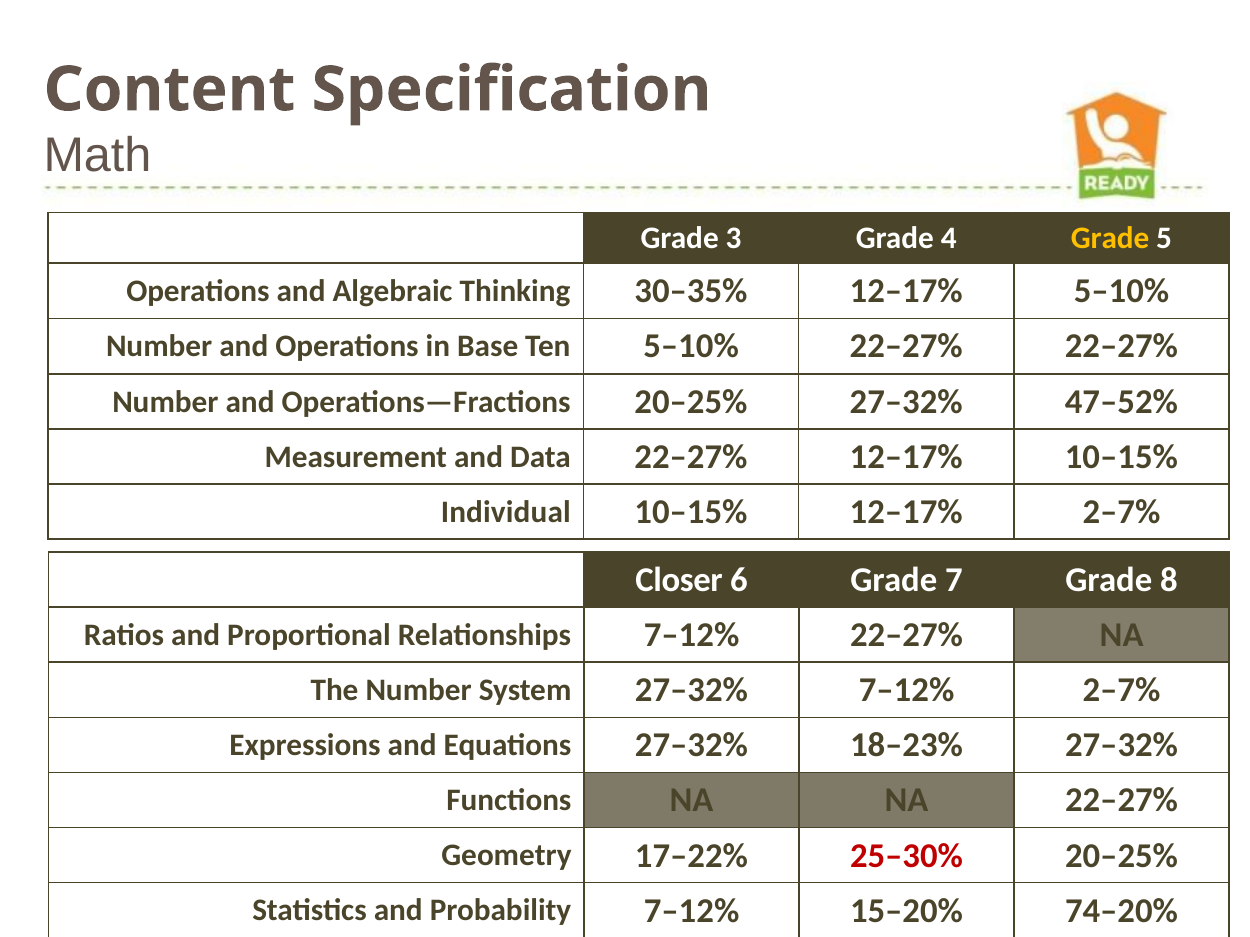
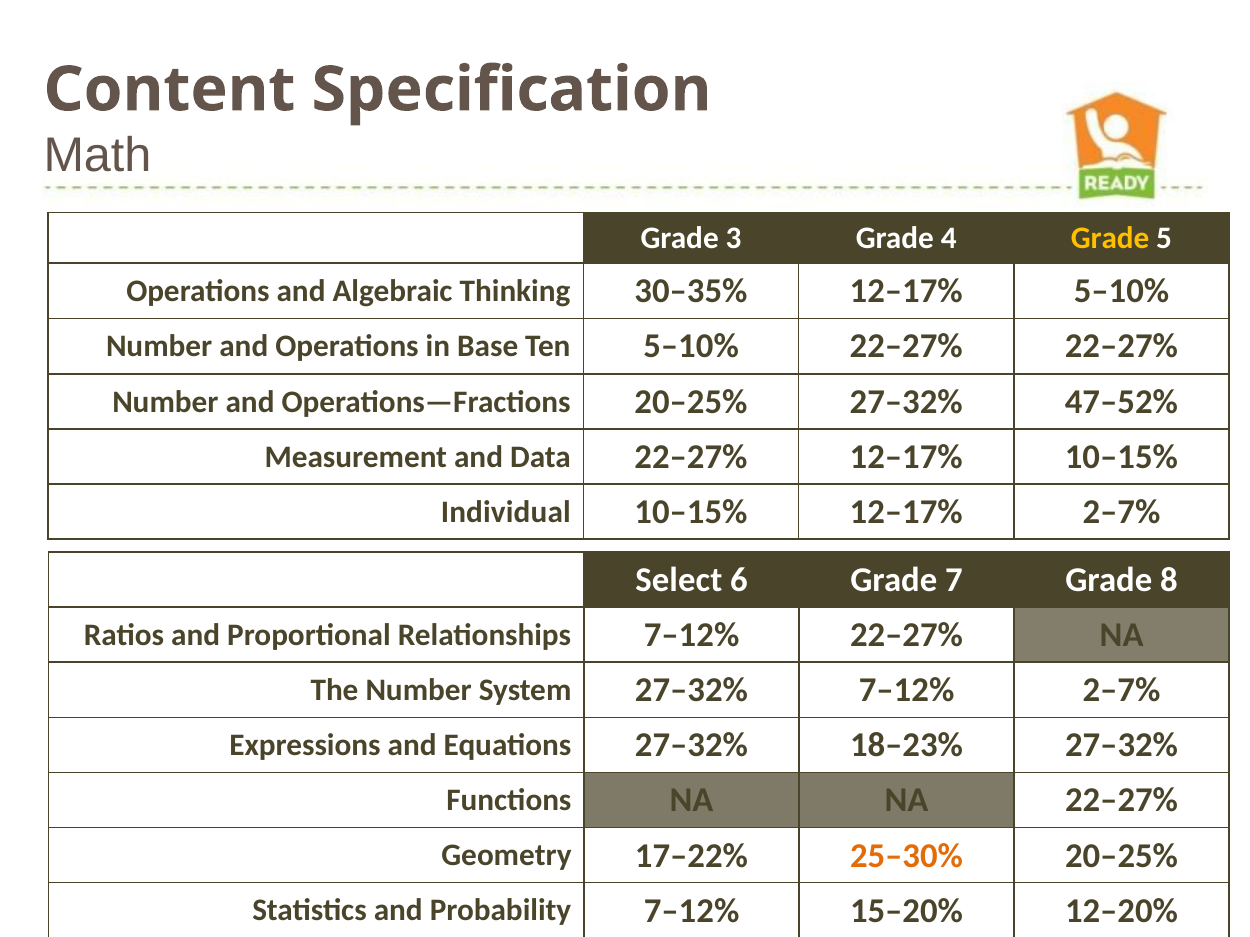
Closer: Closer -> Select (679, 580)
25–30% colour: red -> orange (906, 856)
74–20%: 74–20% -> 12–20% (1122, 911)
